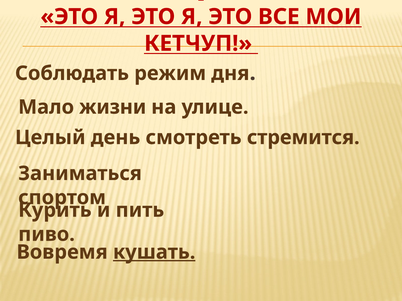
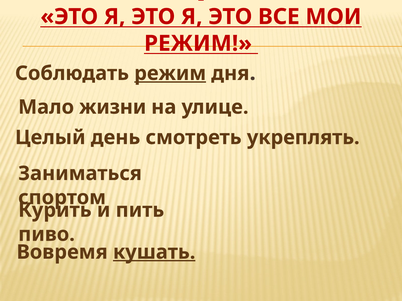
КЕТЧУП: КЕТЧУП -> РЕЖИМ (198, 43)
режим underline: none -> present (170, 73)
стремится: стремится -> укреплять (303, 138)
